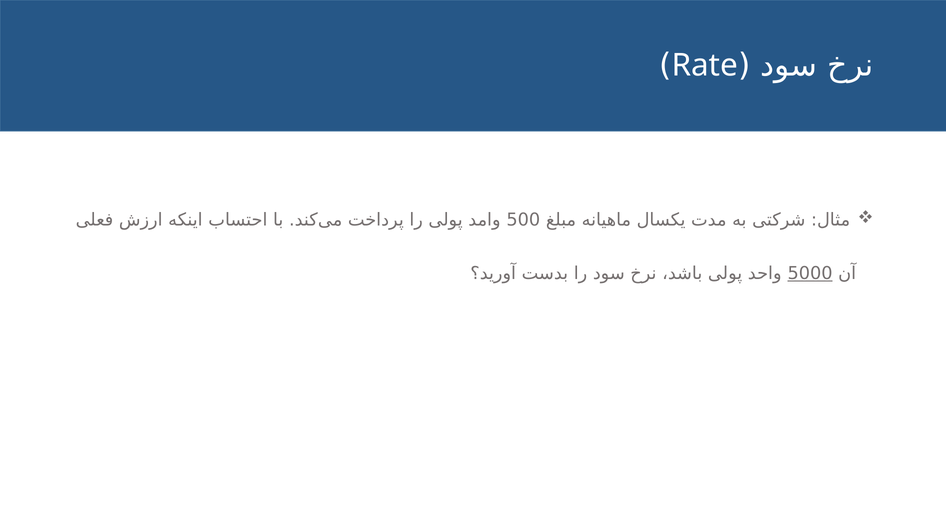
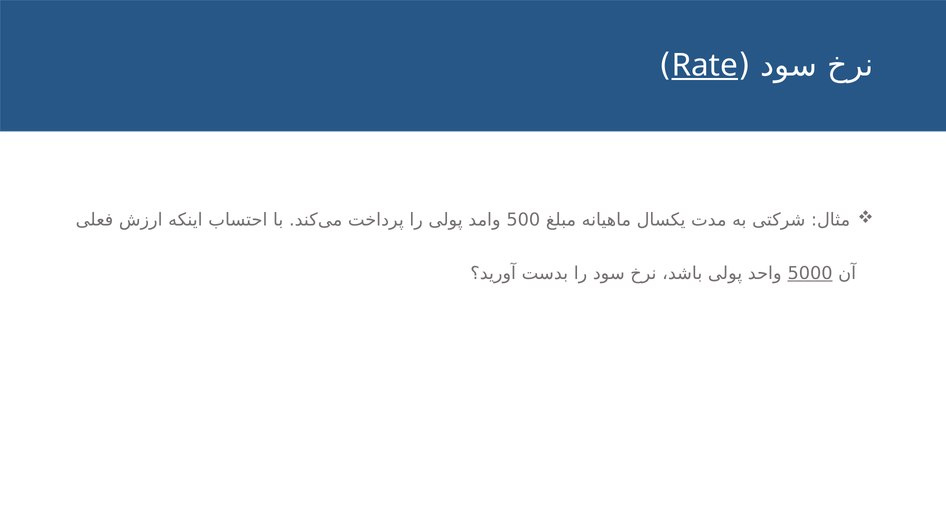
Rate underline: none -> present (705, 65)
